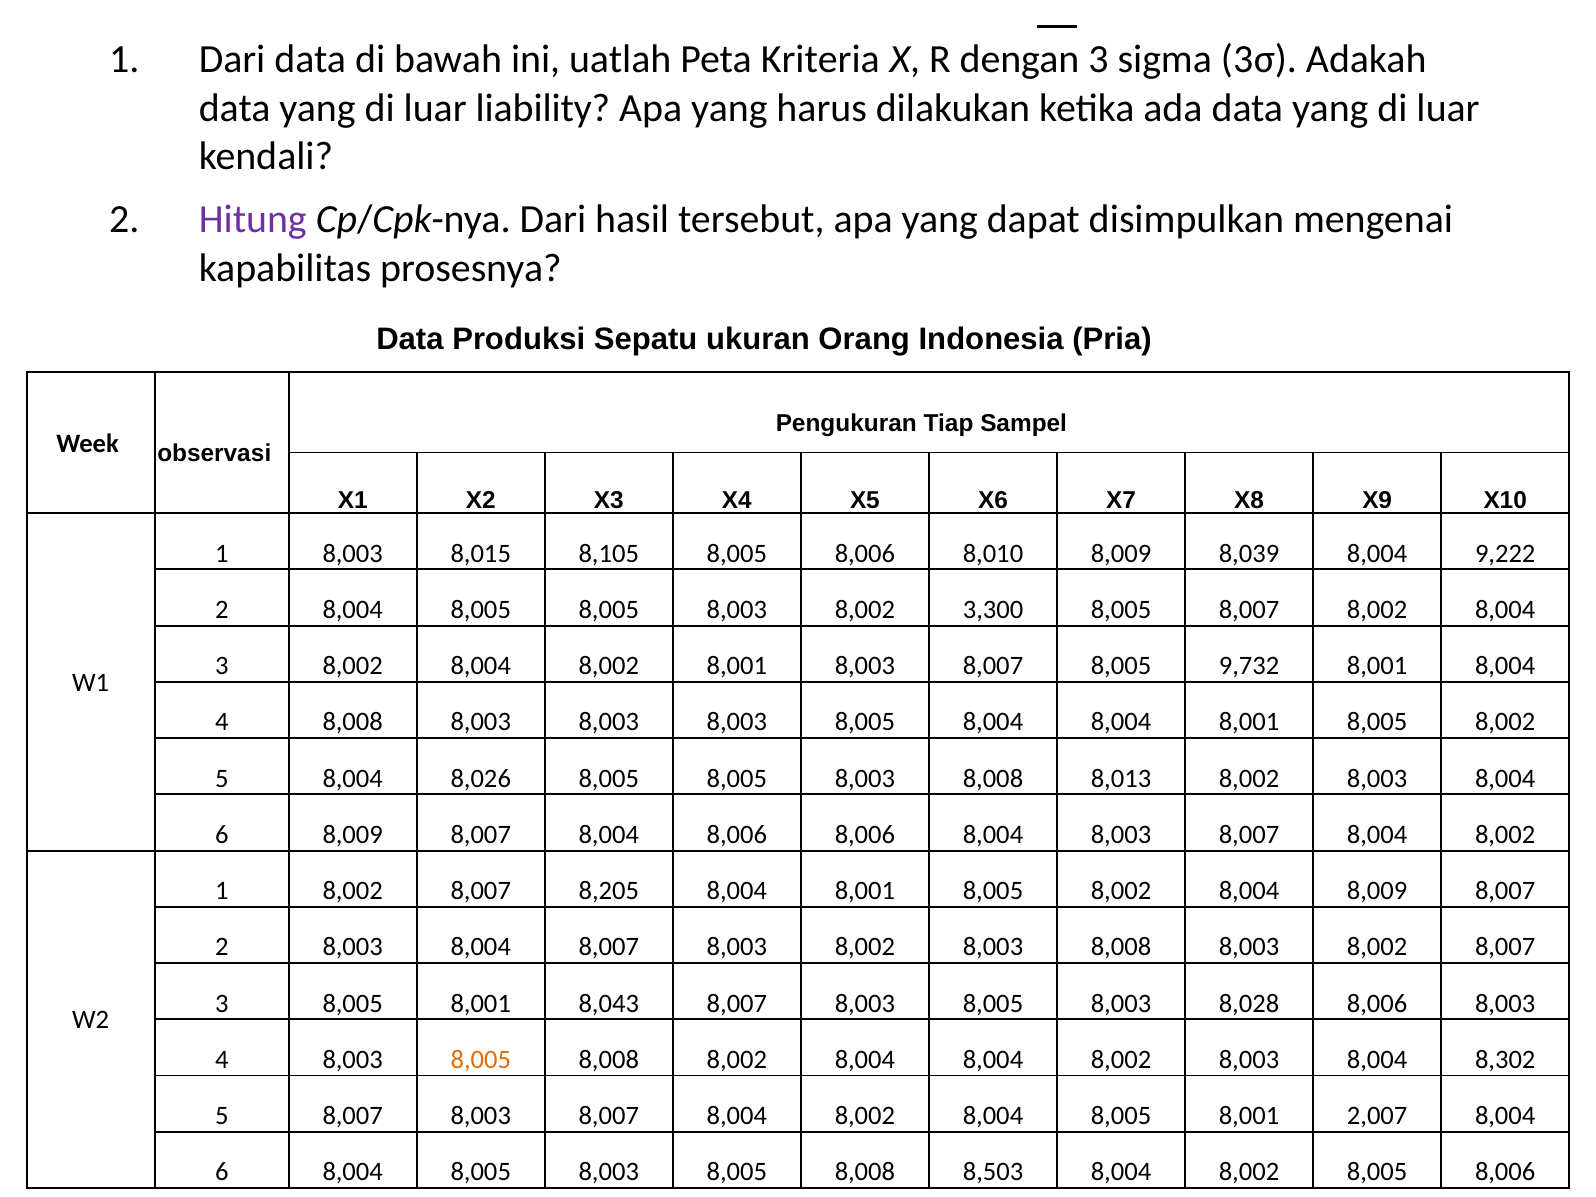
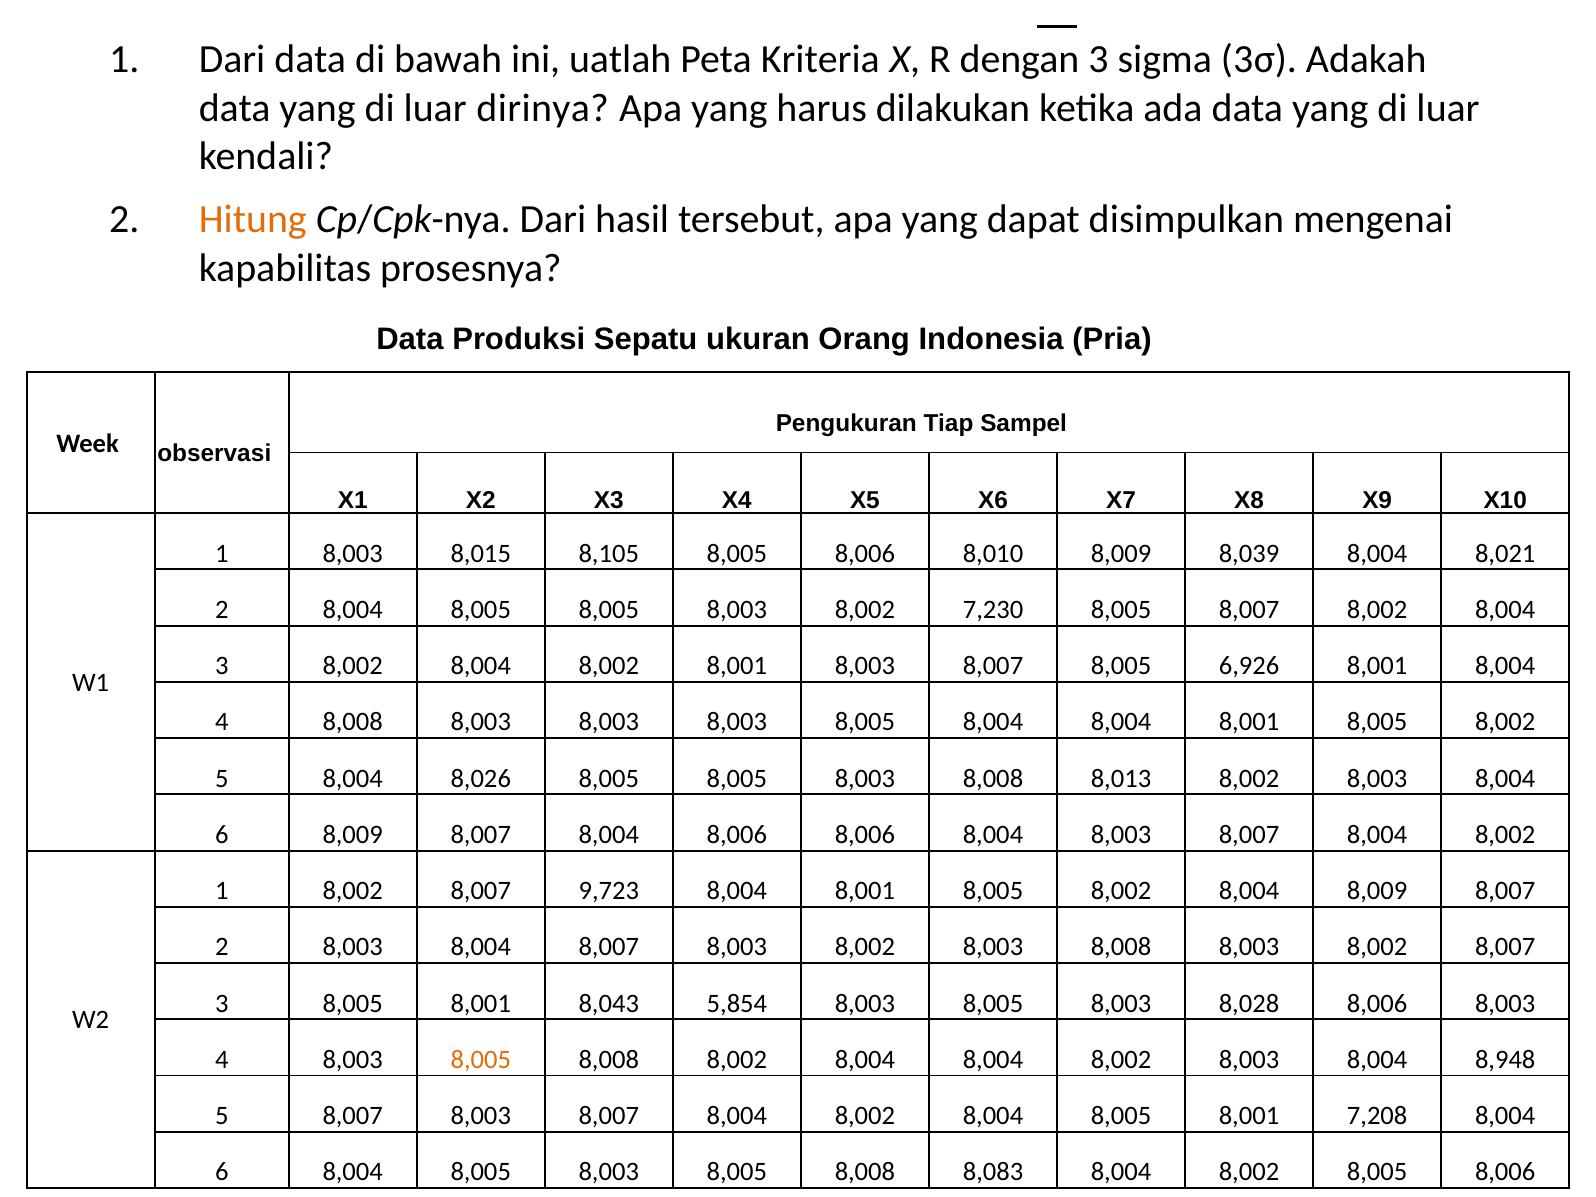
liability: liability -> dirinya (543, 108)
Hitung colour: purple -> orange (253, 220)
9,222: 9,222 -> 8,021 (1505, 553)
3,300: 3,300 -> 7,230 (993, 610)
9,732: 9,732 -> 6,926 (1249, 666)
8,205: 8,205 -> 9,723 (609, 891)
8,043 8,007: 8,007 -> 5,854 (737, 1003)
8,302: 8,302 -> 8,948 (1505, 1060)
2,007: 2,007 -> 7,208 (1377, 1116)
8,503: 8,503 -> 8,083 (993, 1172)
